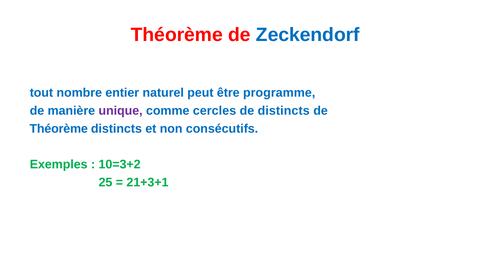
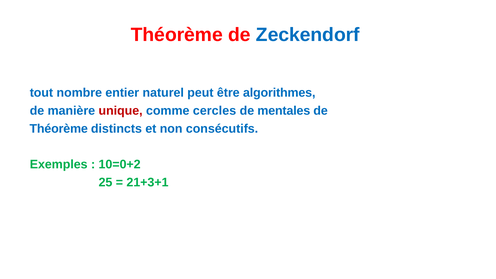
programme: programme -> algorithmes (279, 93)
unique colour: purple -> red (121, 111)
de distincts: distincts -> mentales (284, 111)
10=3+2: 10=3+2 -> 10=0+2 (120, 165)
